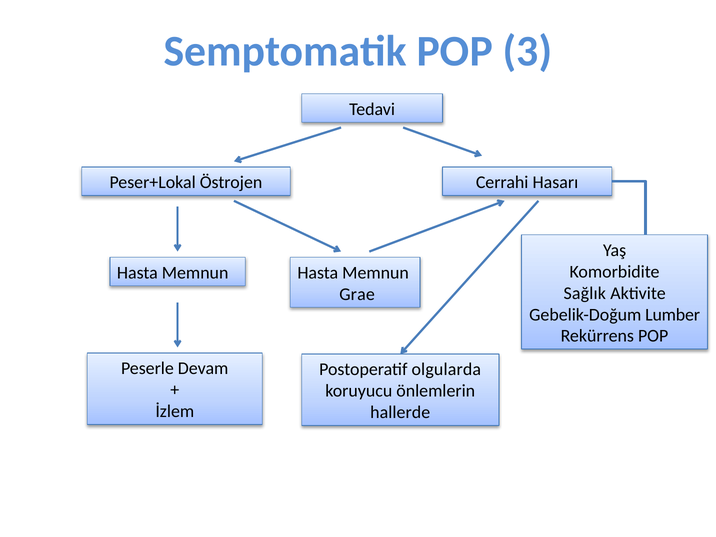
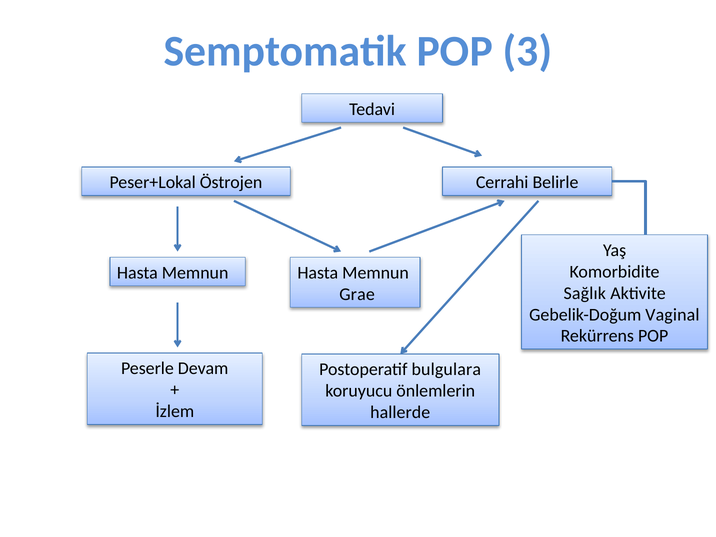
Hasarı: Hasarı -> Belirle (555, 183)
Lumber: Lumber -> Vaginal (672, 315)
olgularda: olgularda -> bulgulara (446, 370)
